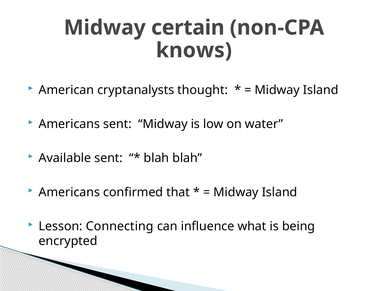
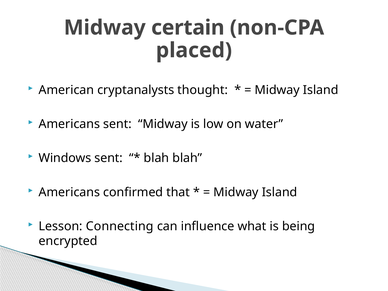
knows: knows -> placed (194, 50)
Available: Available -> Windows (65, 158)
